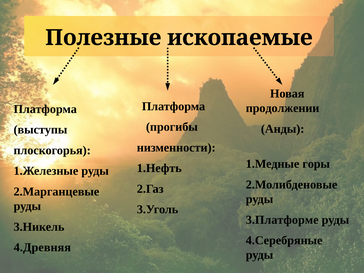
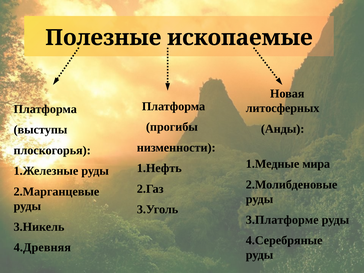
продолжении: продолжении -> литосферных (283, 108)
горы: горы -> мира (316, 164)
